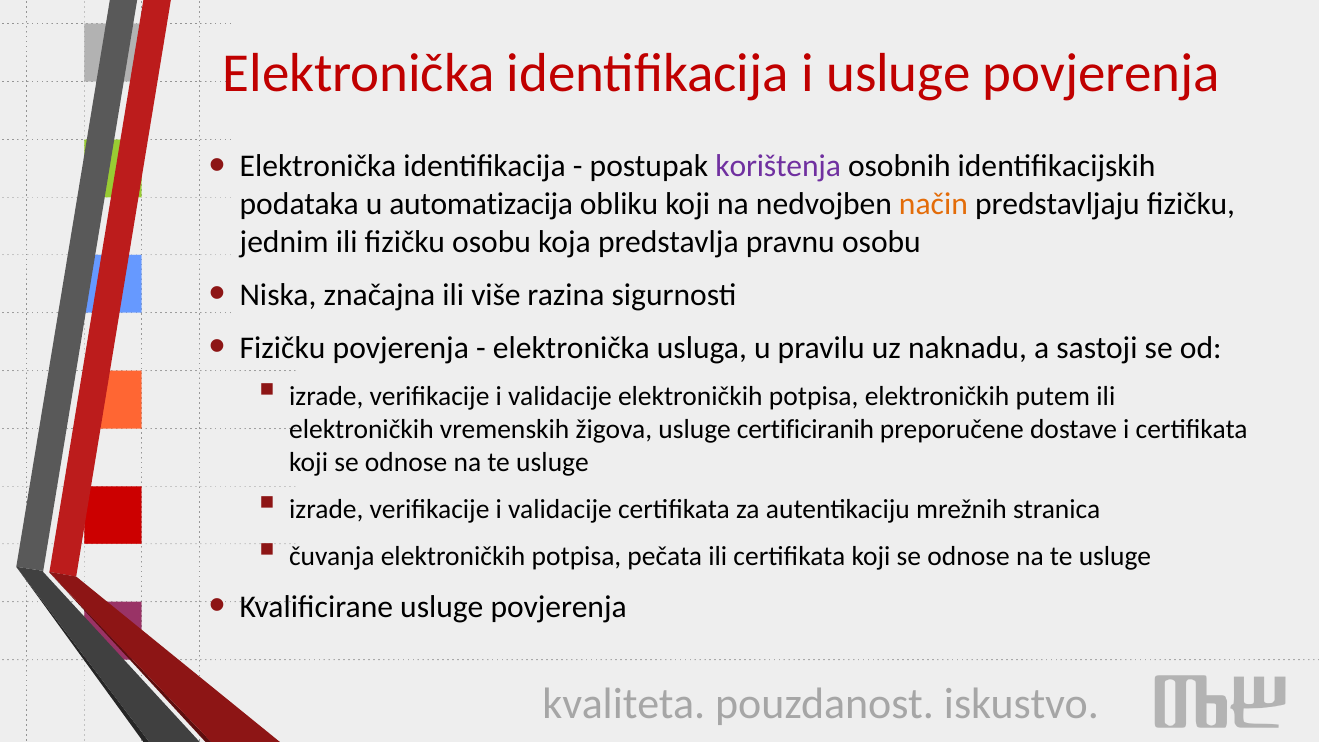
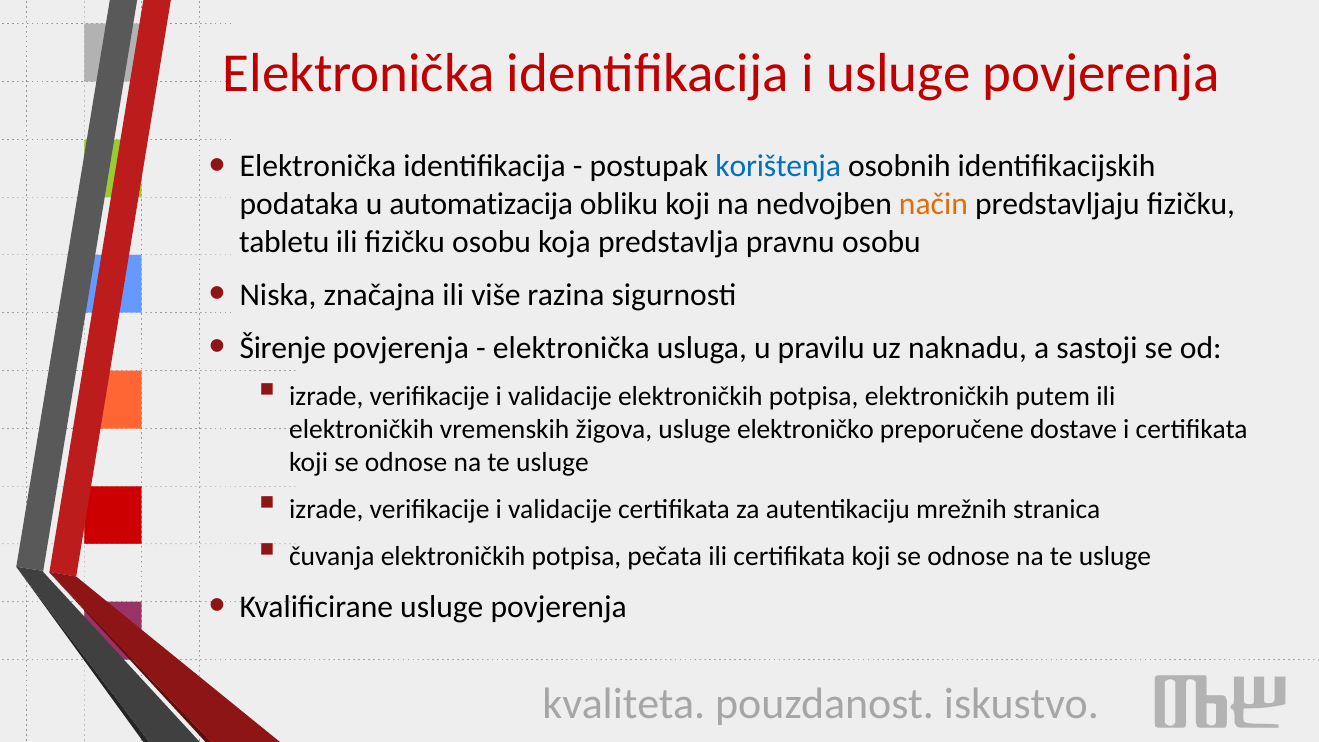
korištenja colour: purple -> blue (778, 166)
jednim: jednim -> tabletu (284, 242)
Fizičku: Fizičku -> Širenje (283, 348)
certificiranih: certificiranih -> elektroničko (805, 430)
